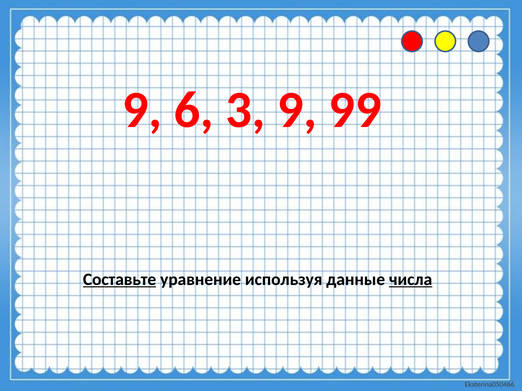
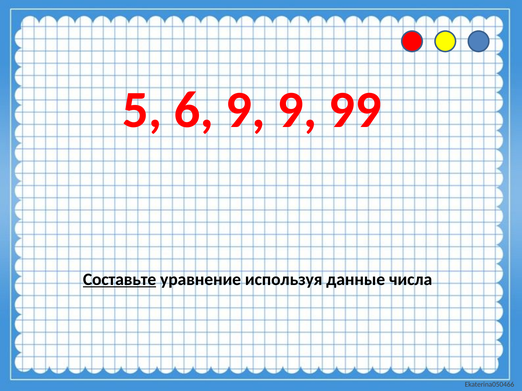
9: 9 -> 5 (142, 110)
6 3: 3 -> 9 (245, 110)
числа underline: present -> none (411, 280)
